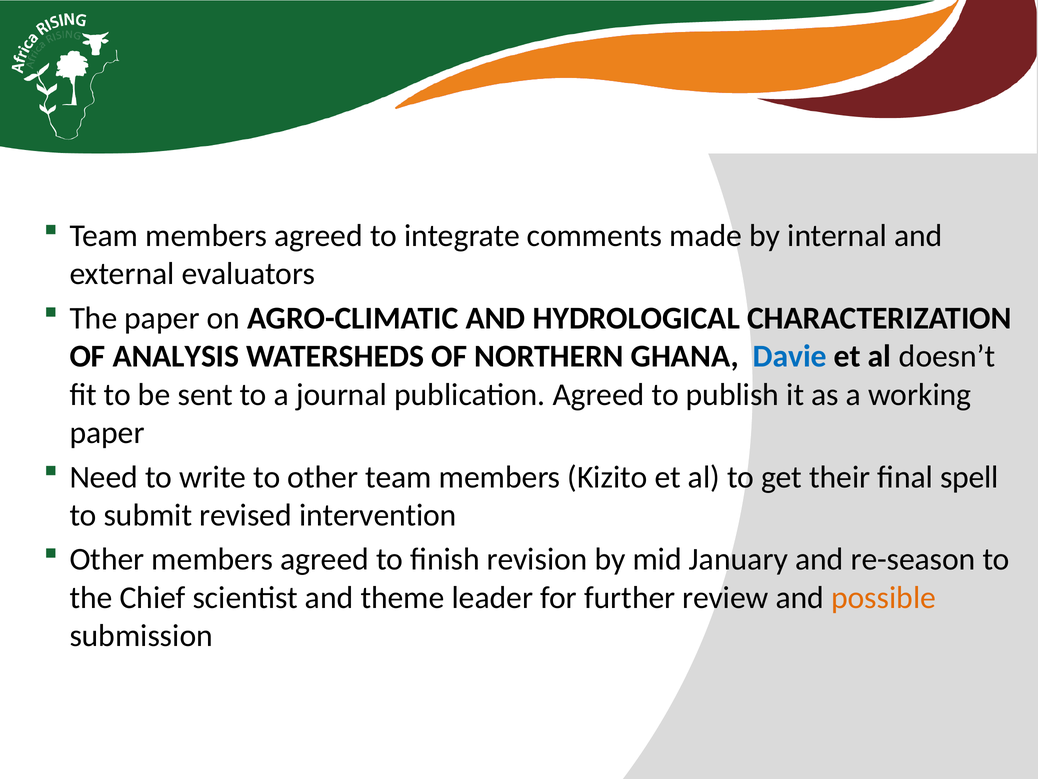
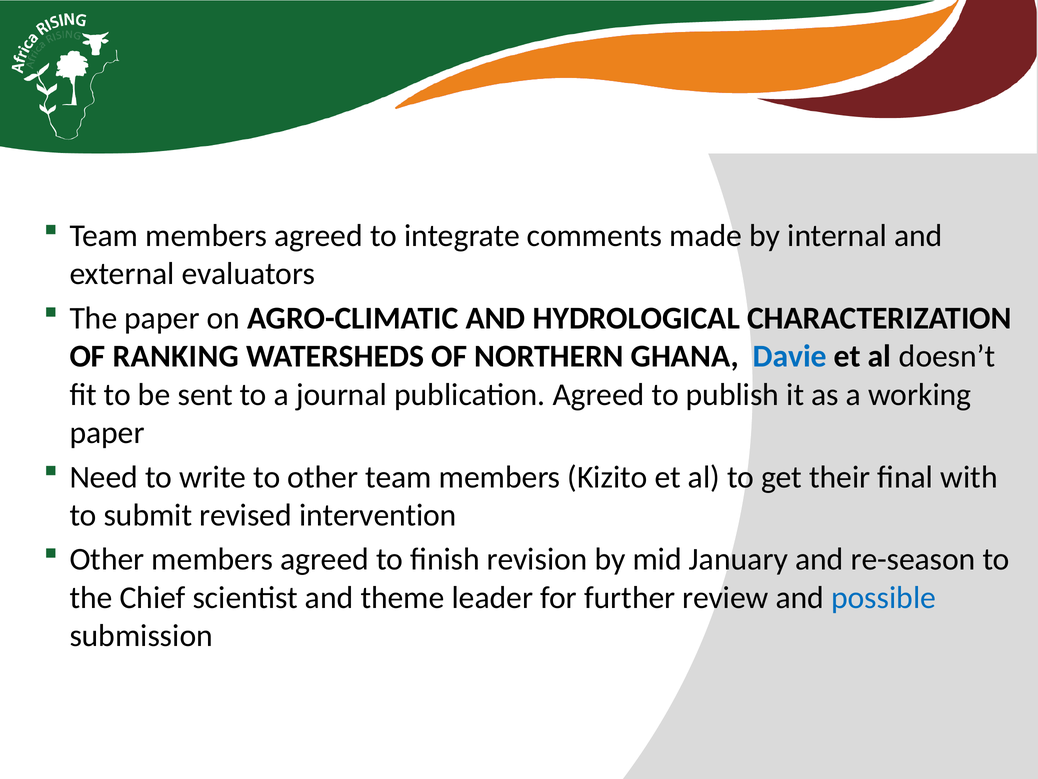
ANALYSIS: ANALYSIS -> RANKING (176, 356)
spell: spell -> with (969, 477)
possible colour: orange -> blue (884, 597)
